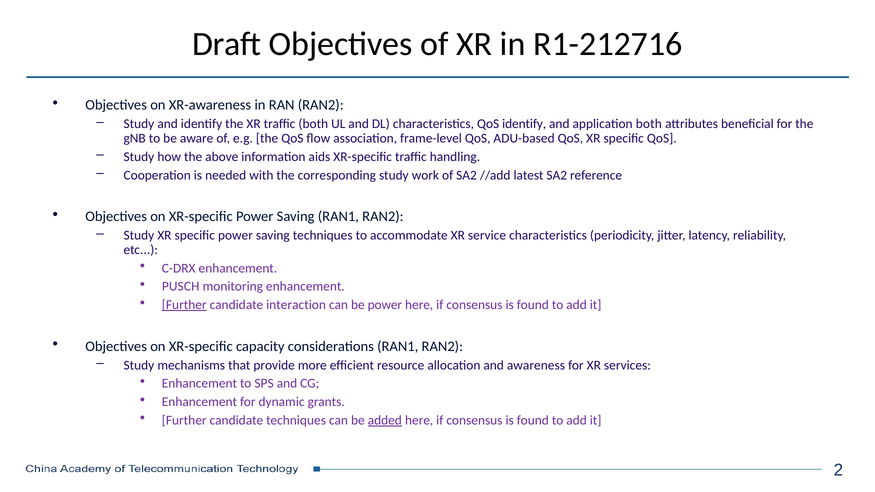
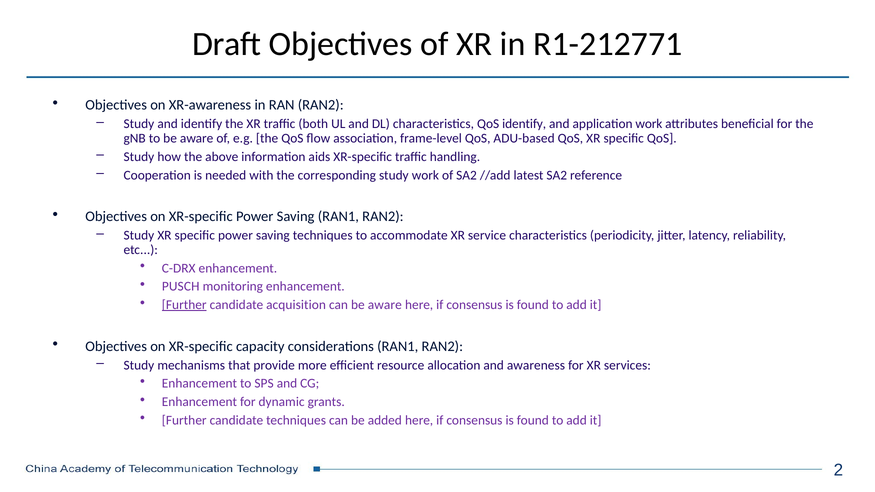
R1-212716: R1-212716 -> R1-212771 (608, 44)
application both: both -> work (649, 124)
interaction: interaction -> acquisition (296, 305)
can be power: power -> aware (385, 305)
added underline: present -> none (385, 420)
